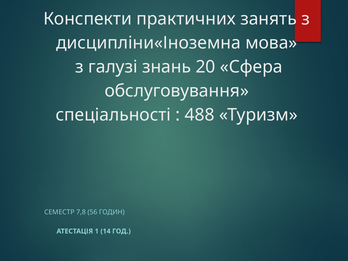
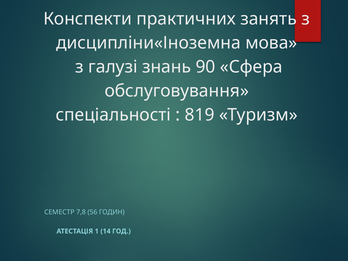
20: 20 -> 90 (205, 67)
488: 488 -> 819 (200, 115)
